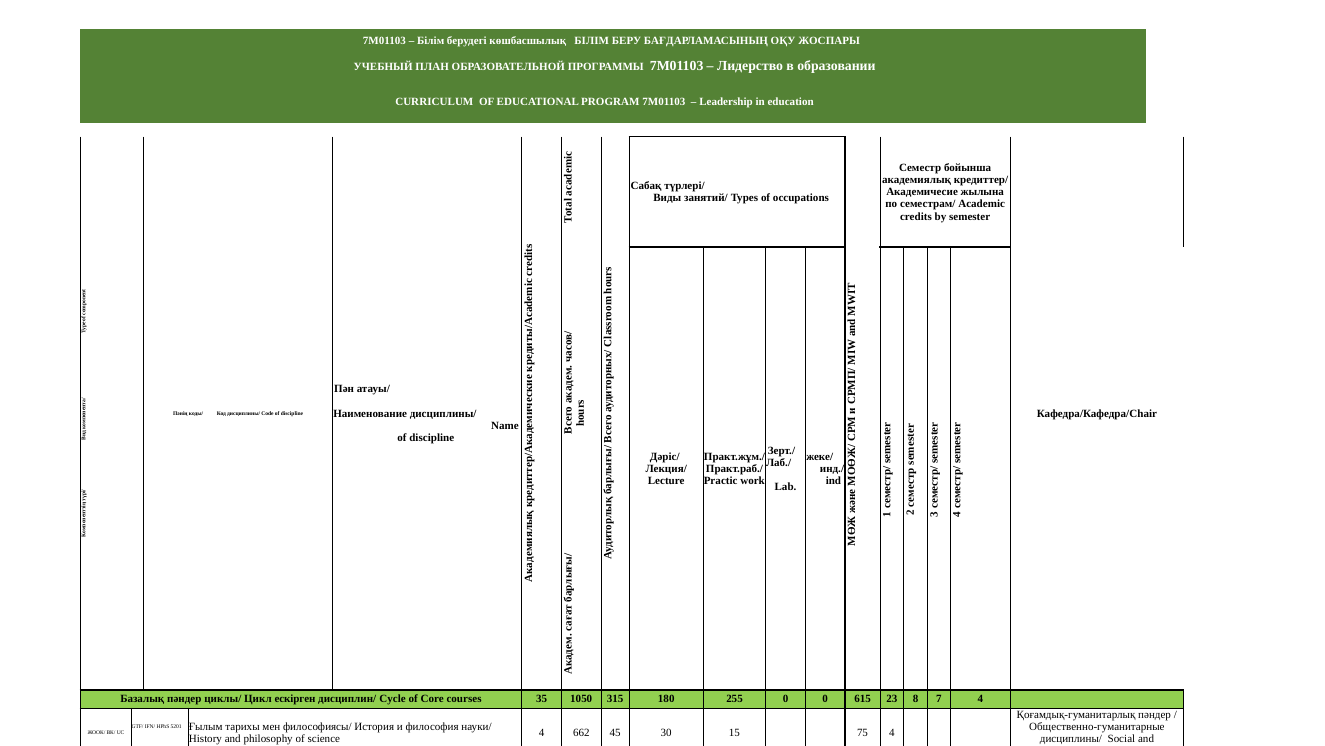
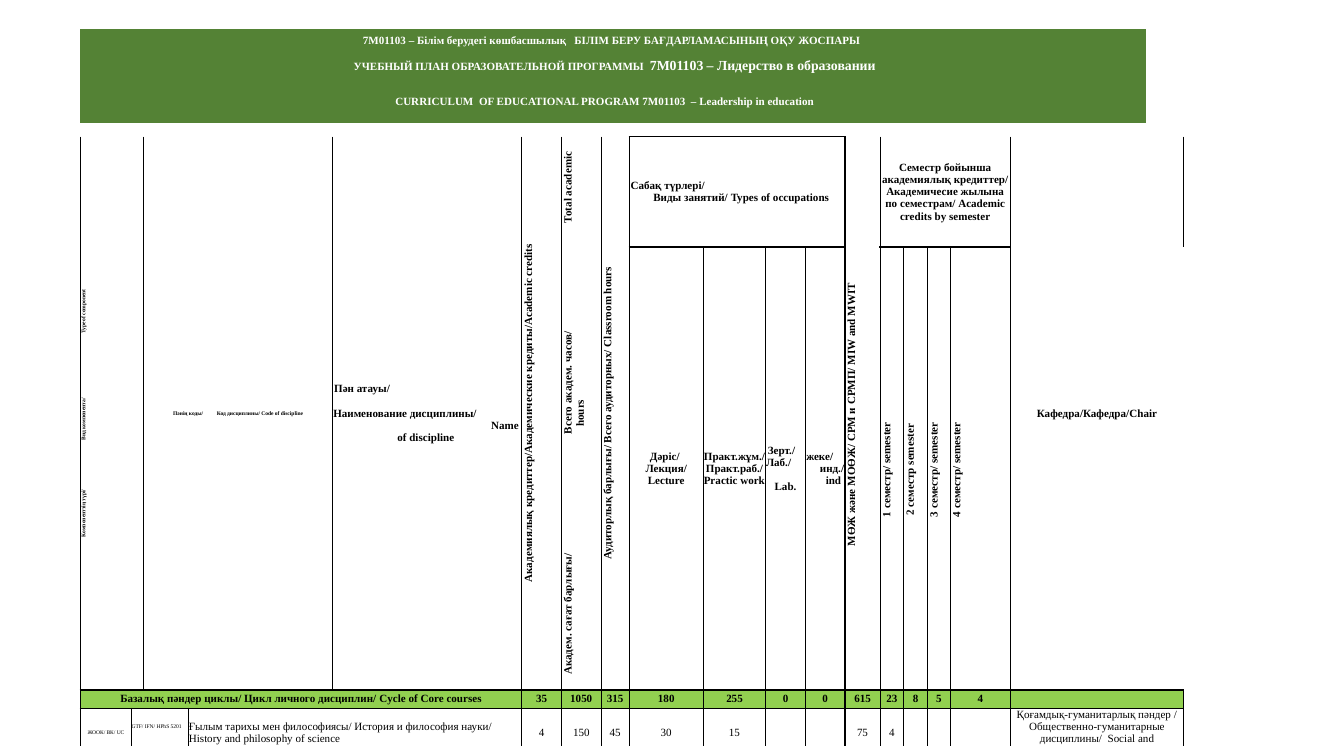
Цикл ескірген: ескірген -> личного (295, 699)
8 7: 7 -> 5 (939, 699)
4 662: 662 -> 150 (581, 732)
